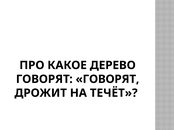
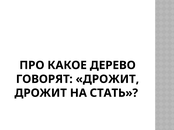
ГОВОРЯТ ГОВОРЯТ: ГОВОРЯТ -> ДРОЖИТ (107, 79)
ТЕЧЁТ: ТЕЧЁТ -> СТАТЬ (114, 93)
